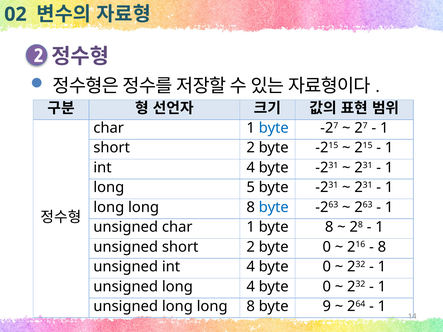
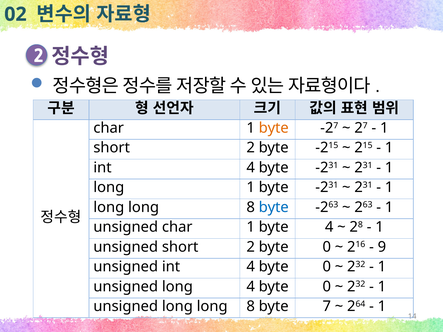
byte colour: blue -> orange (274, 128)
long 5: 5 -> 1 (251, 188)
byte 8: 8 -> 4 (329, 227)
8: 8 -> 9 (382, 247)
9: 9 -> 7 (327, 307)
